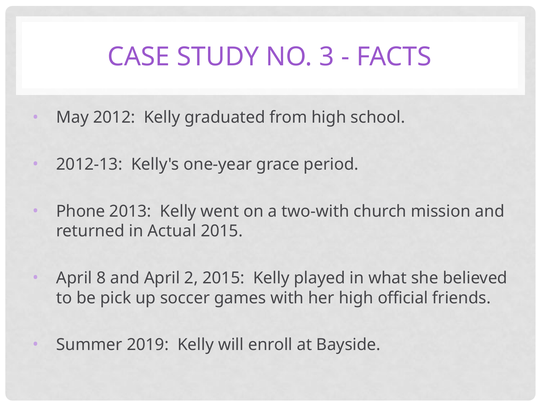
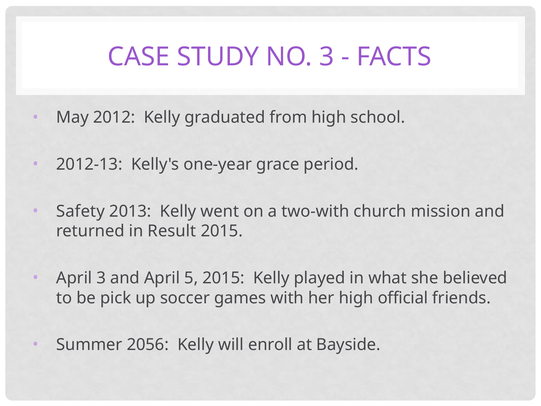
Phone: Phone -> Safety (81, 211)
Actual: Actual -> Result (172, 231)
April 8: 8 -> 3 (101, 278)
2: 2 -> 5 (191, 278)
2019: 2019 -> 2056 (148, 345)
